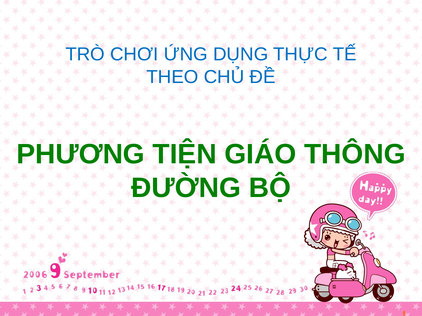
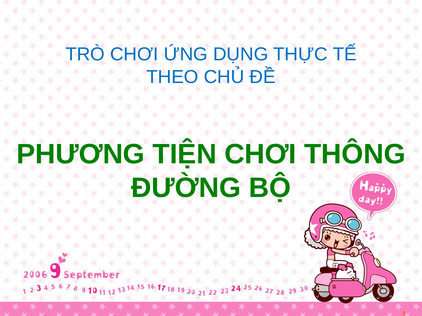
TIỆN GIÁO: GIÁO -> CHƠI (260, 155)
